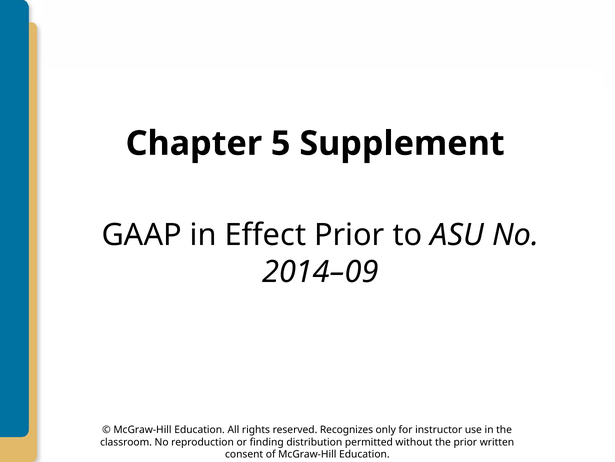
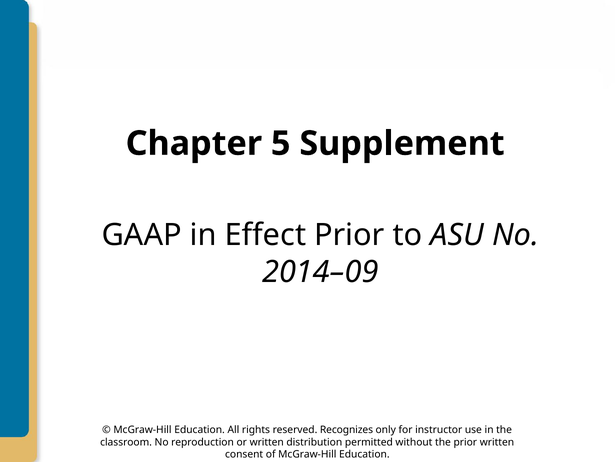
or finding: finding -> written (267, 441)
